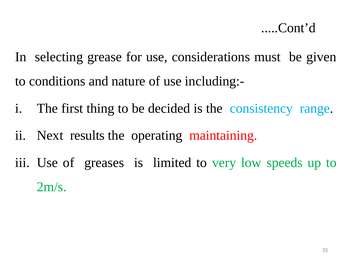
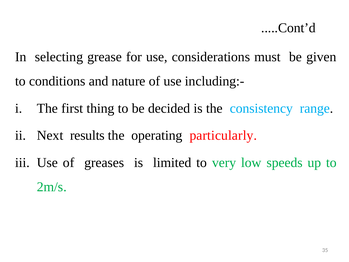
maintaining: maintaining -> particularly (223, 135)
